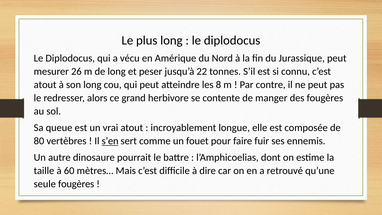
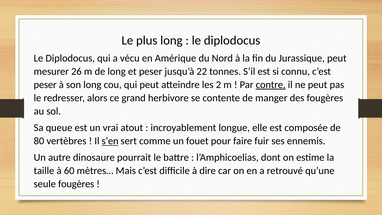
atout: atout -> peser (45, 85)
8: 8 -> 2 (218, 85)
contre underline: none -> present (271, 85)
